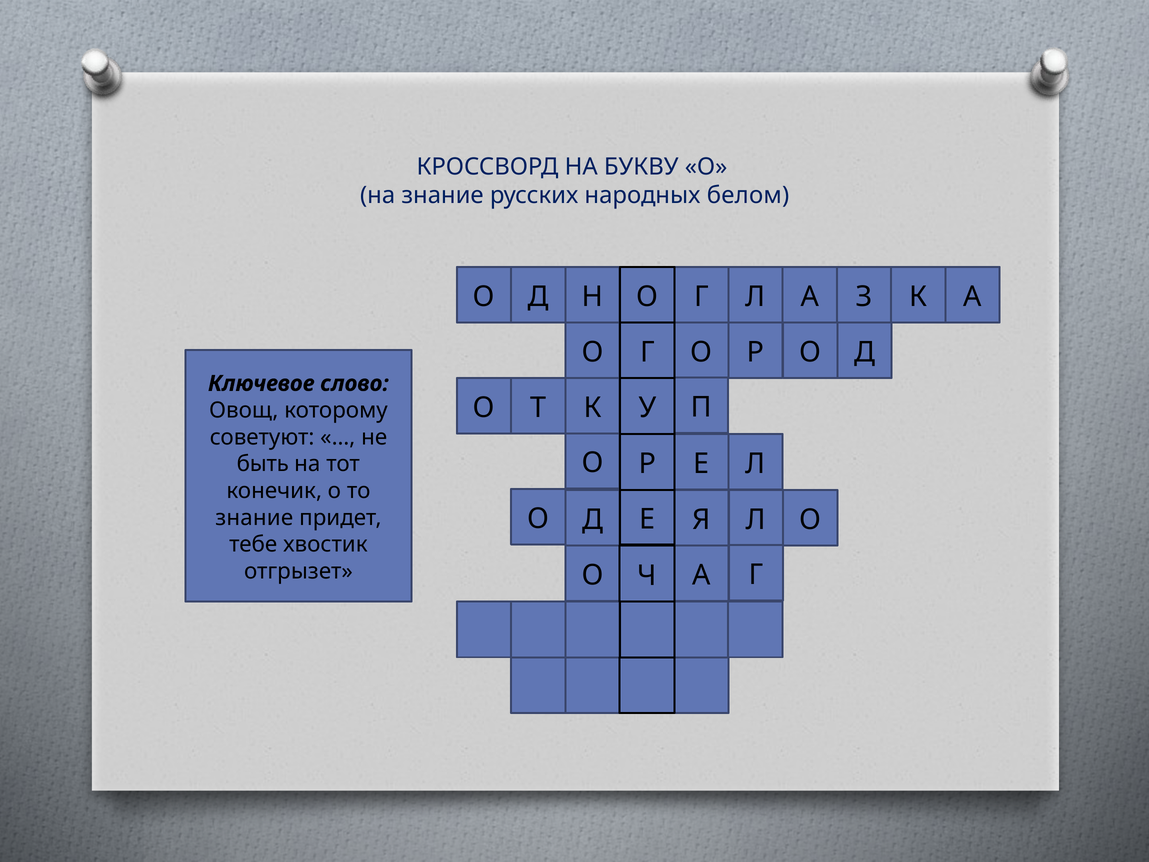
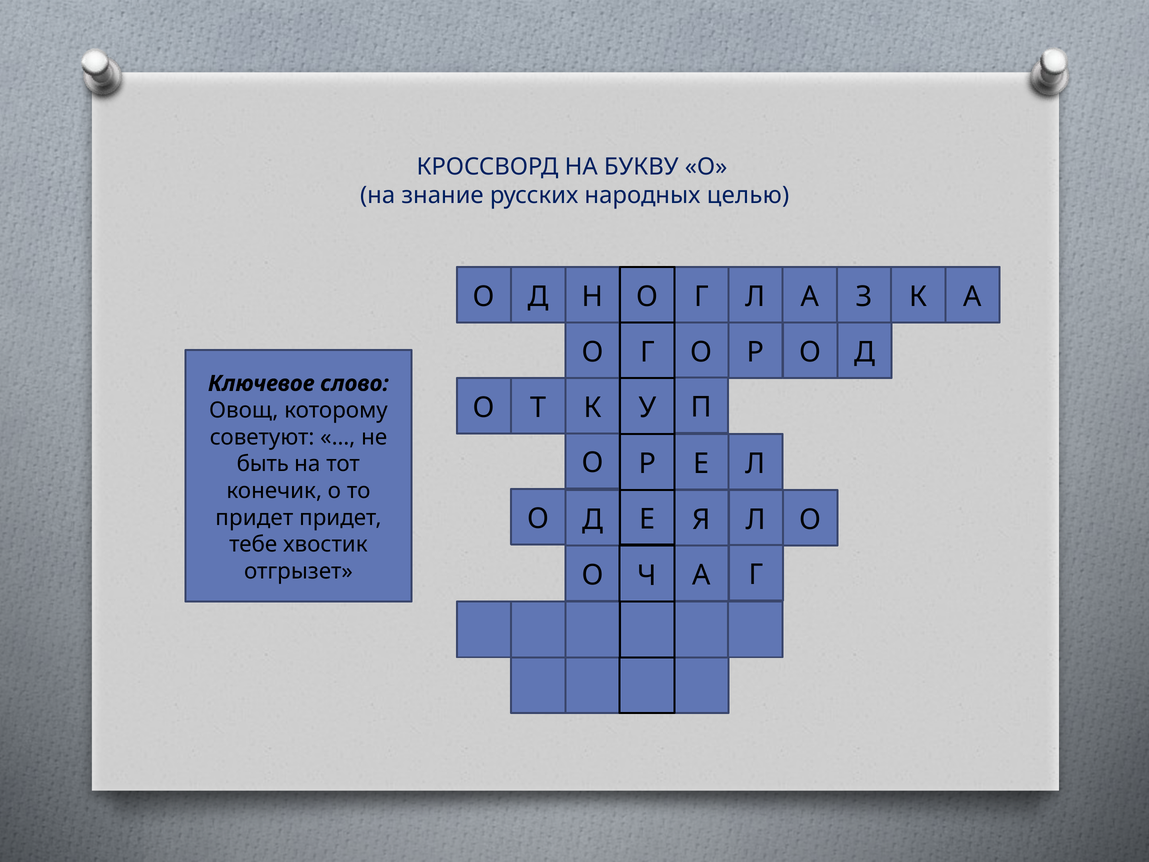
белом: белом -> целью (748, 195)
знание: знание -> придет (254, 518)
